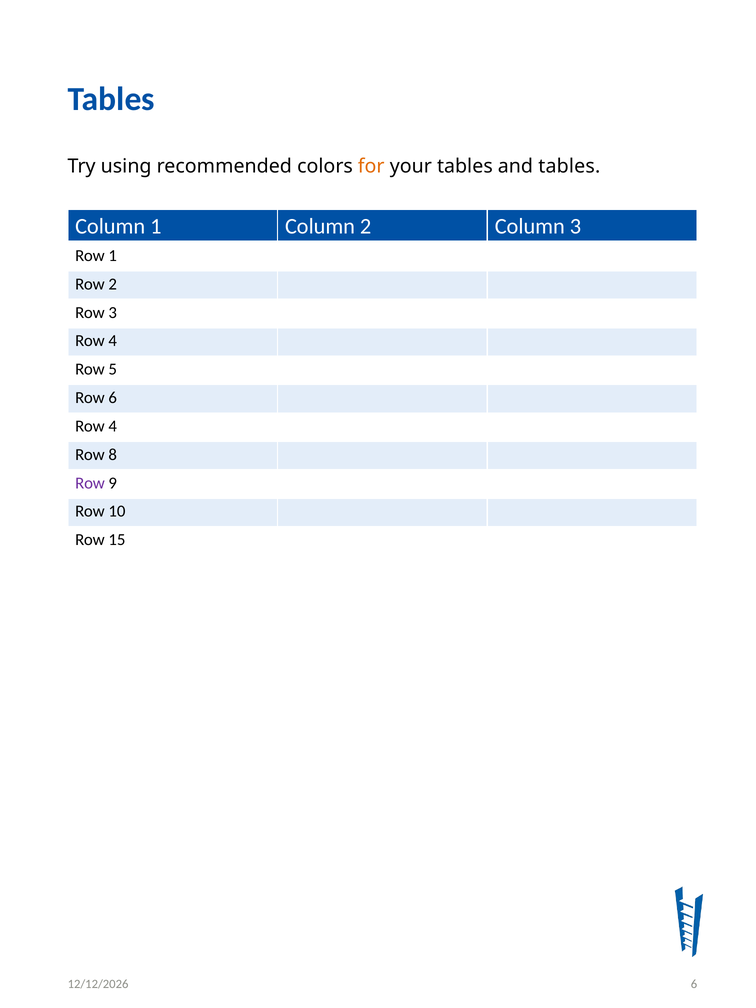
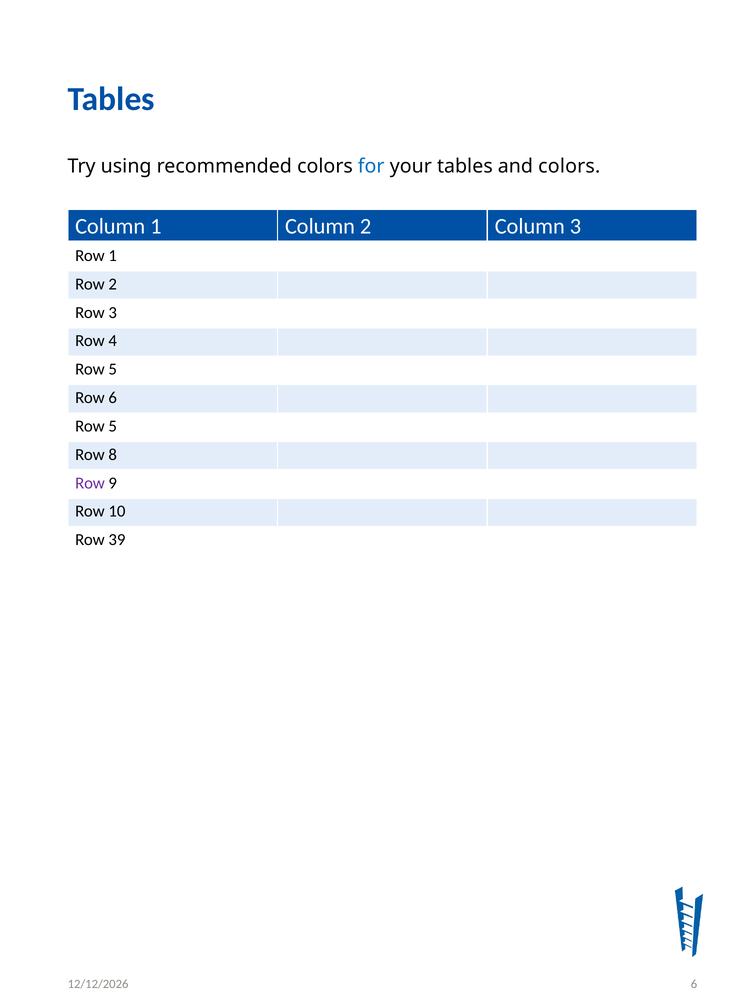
for colour: orange -> blue (371, 166)
and tables: tables -> colors (569, 166)
4: 4 -> 5 (113, 426)
15: 15 -> 39 (117, 540)
